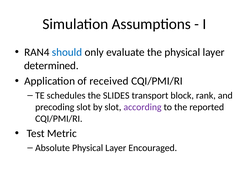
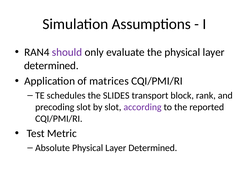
should colour: blue -> purple (67, 52)
received: received -> matrices (109, 81)
Absolute Physical Layer Encouraged: Encouraged -> Determined (153, 148)
